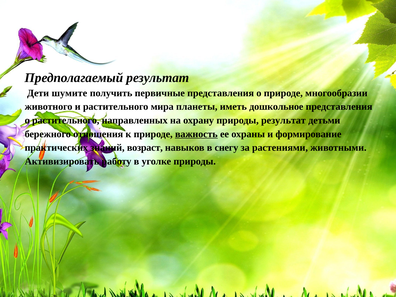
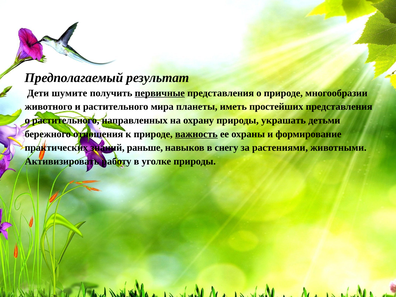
первичные underline: none -> present (160, 93)
дошкольное: дошкольное -> простейших (276, 107)
природы результат: результат -> украшать (283, 120)
возраст: возраст -> раньше (145, 148)
